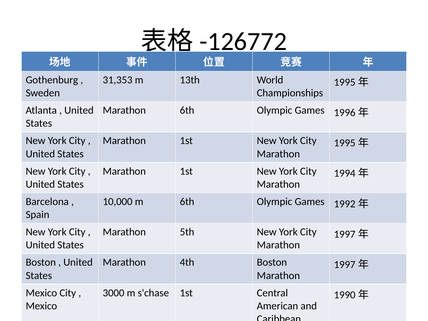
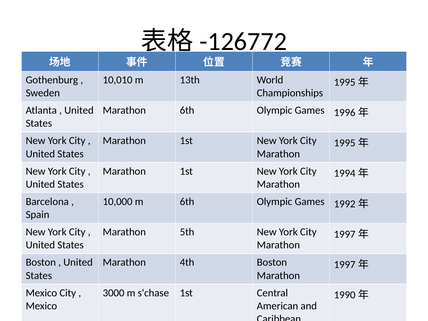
31,353: 31,353 -> 10,010 (118, 80)
